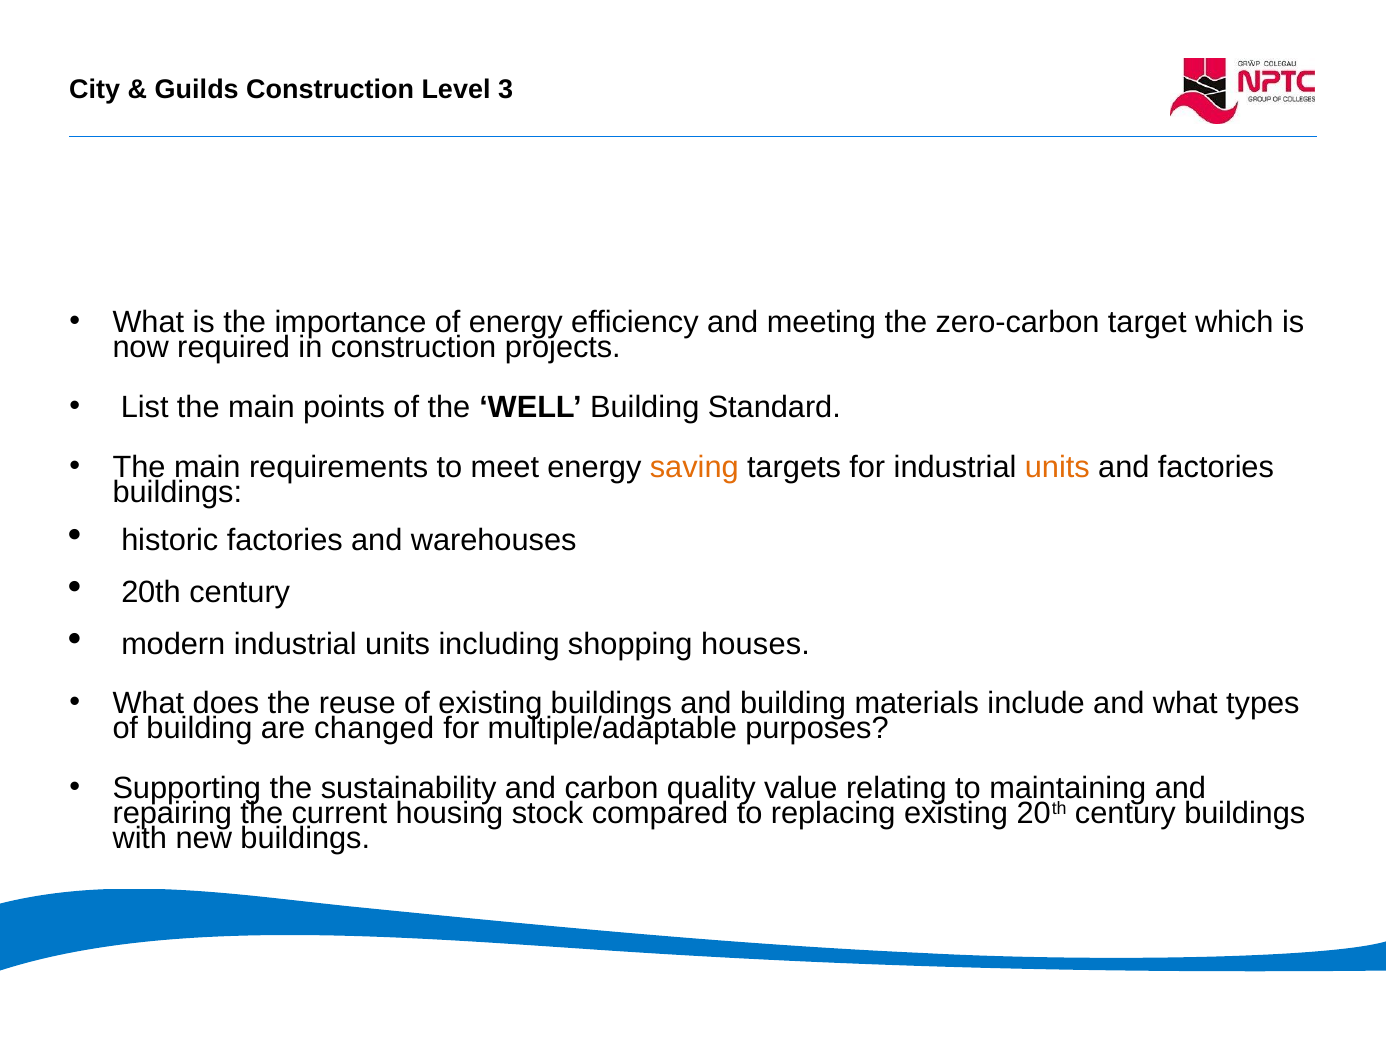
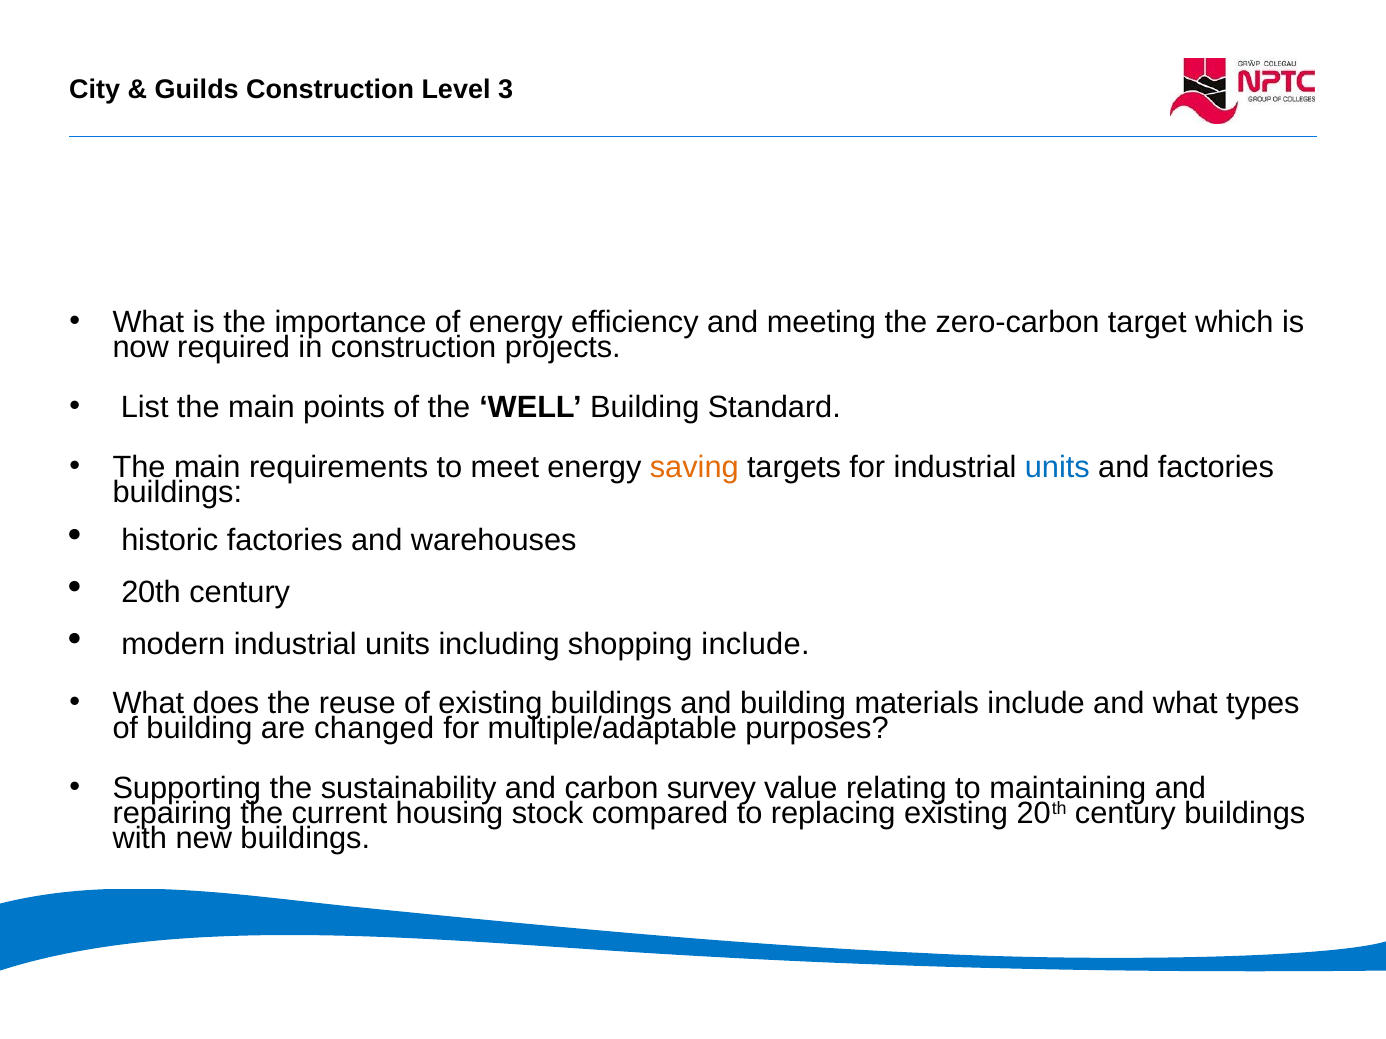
units colour: orange -> blue (1057, 467)
shopping houses: houses -> include (755, 644)
quality: quality -> survey (711, 789)
